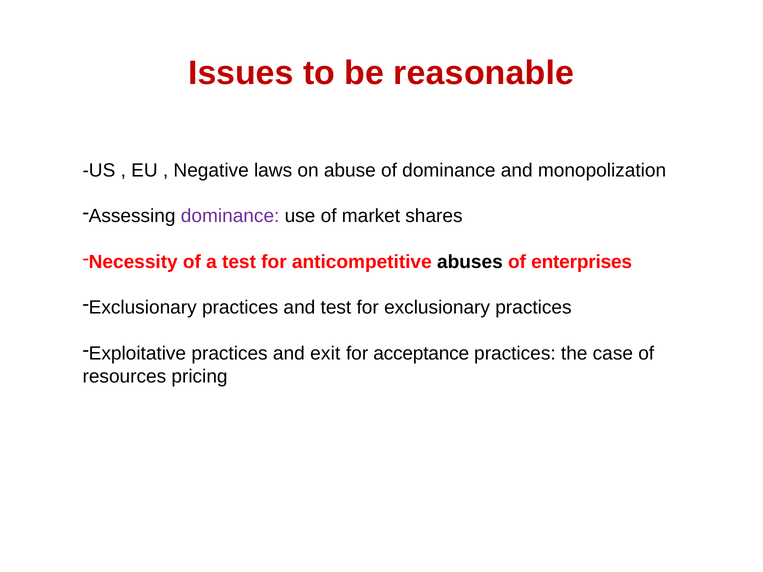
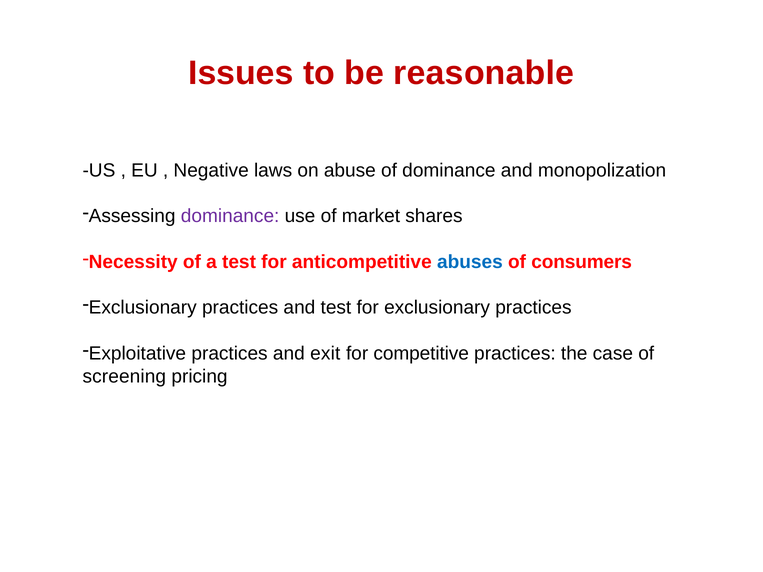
abuses colour: black -> blue (470, 262)
enterprises: enterprises -> consumers (582, 262)
acceptance: acceptance -> competitive (421, 354)
resources: resources -> screening (124, 376)
